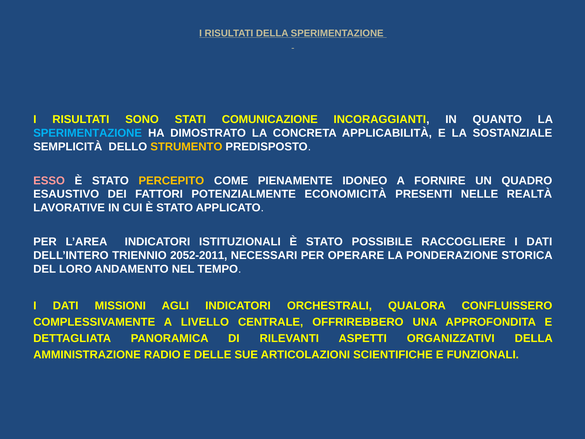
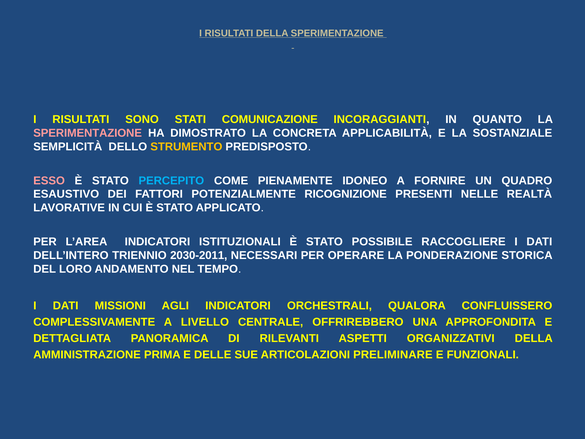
SPERIMENTAZIONE colour: light blue -> pink (88, 133)
PERCEPITO colour: yellow -> light blue (171, 180)
ECONOMICITÀ: ECONOMICITÀ -> RICOGNIZIONE (346, 194)
2052-2011: 2052-2011 -> 2030-2011 (199, 255)
RADIO: RADIO -> PRIMA (162, 355)
SCIENTIFICHE: SCIENTIFICHE -> PRELIMINARE (393, 355)
